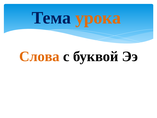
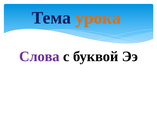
Слова colour: orange -> purple (39, 56)
